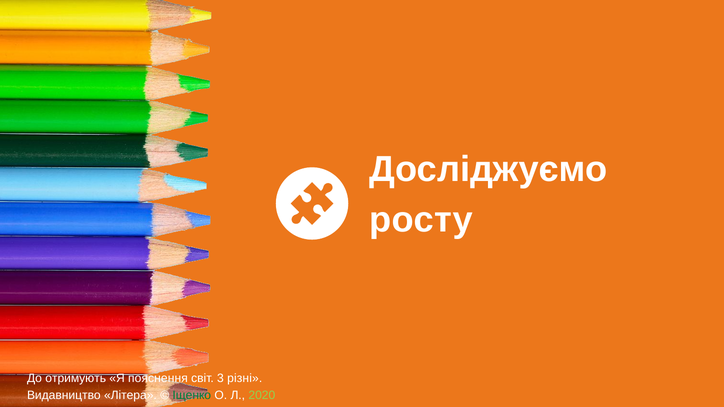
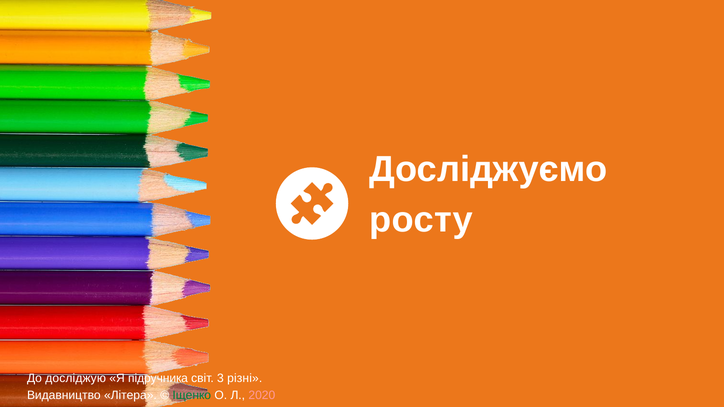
отримують: отримують -> досліджую (76, 378)
пояснення: пояснення -> підручника (158, 378)
2020 colour: light green -> pink (262, 395)
